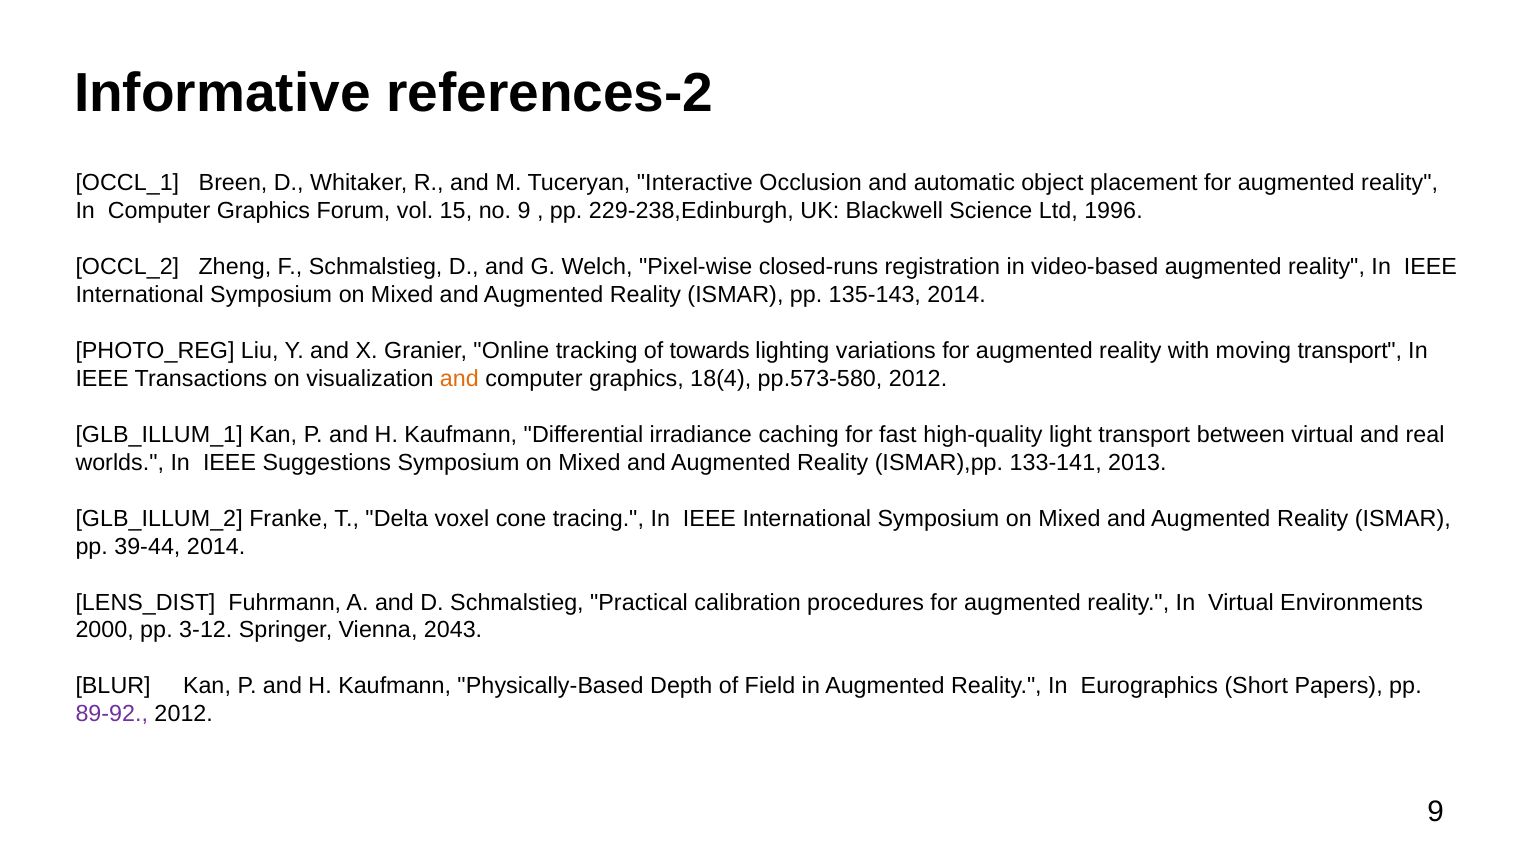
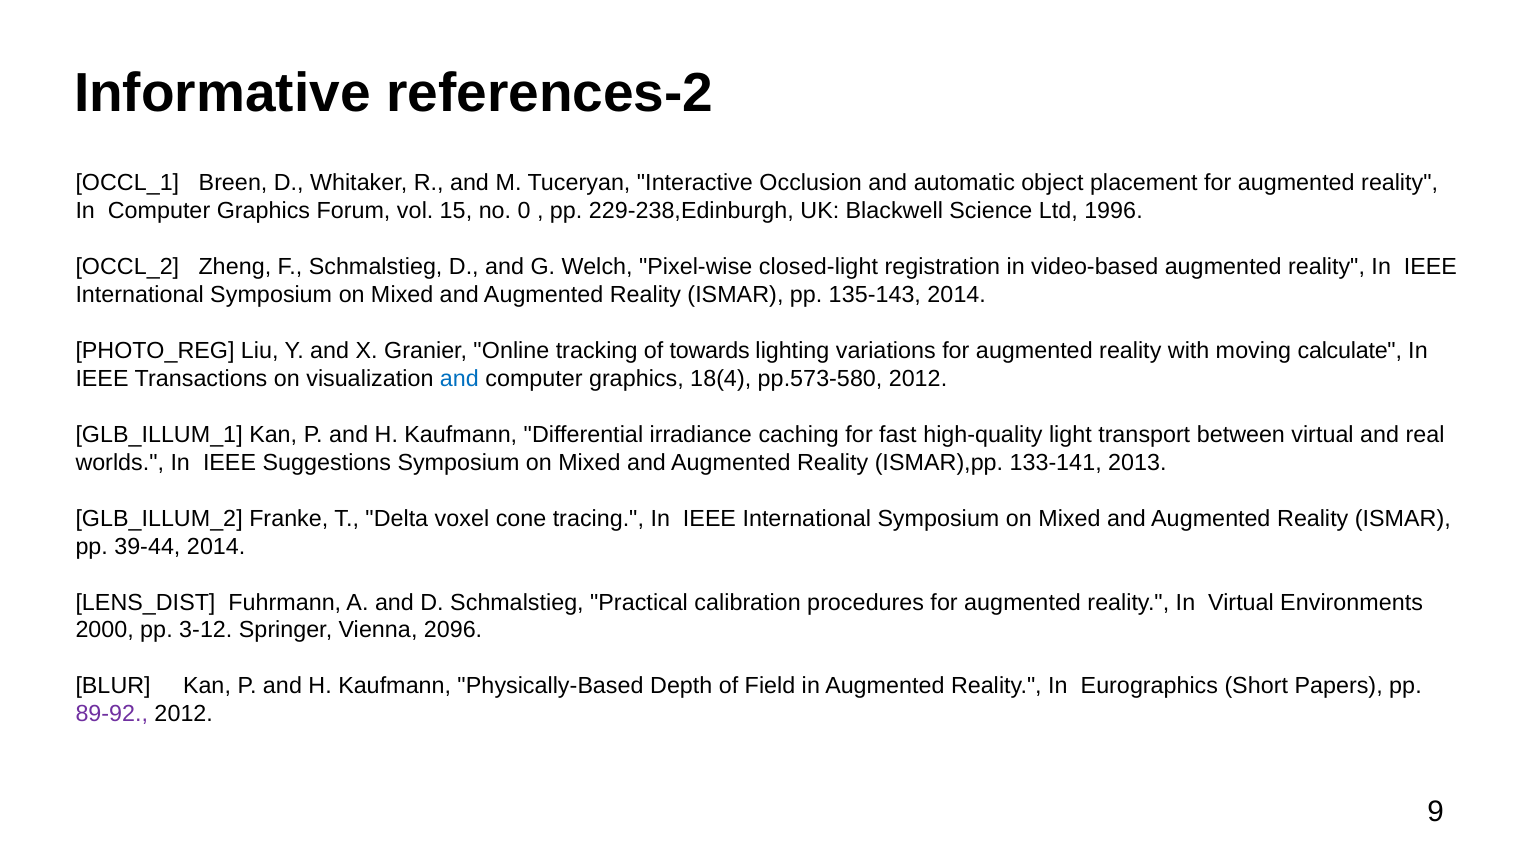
no 9: 9 -> 0 (524, 211)
closed-runs: closed-runs -> closed-light (818, 267)
moving transport: transport -> calculate (1350, 351)
and colour: orange -> blue (459, 379)
2043: 2043 -> 2096 (453, 630)
